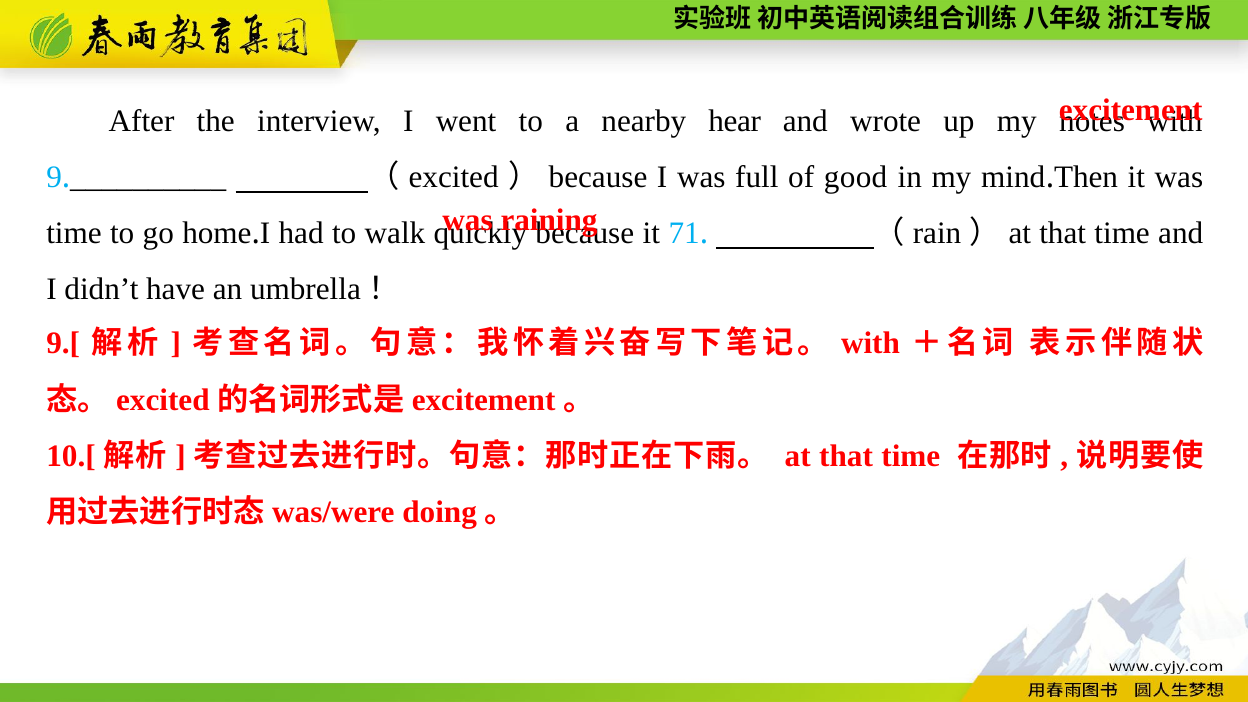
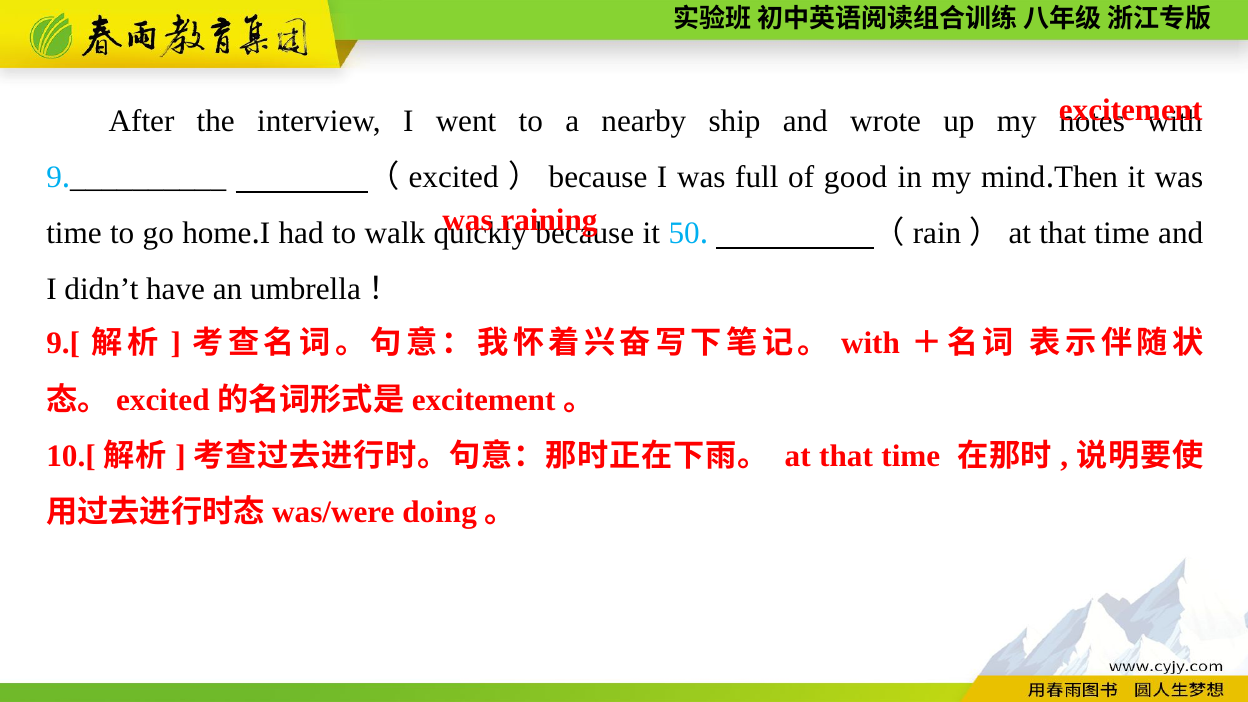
hear: hear -> ship (735, 121)
71: 71 -> 50 (684, 233)
